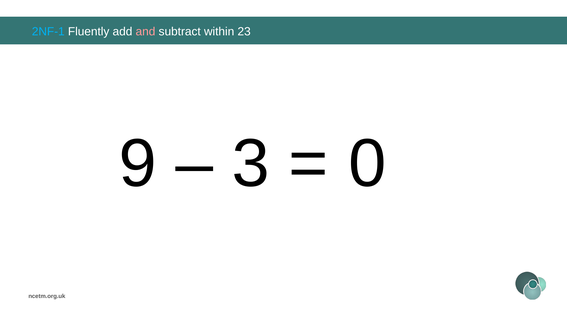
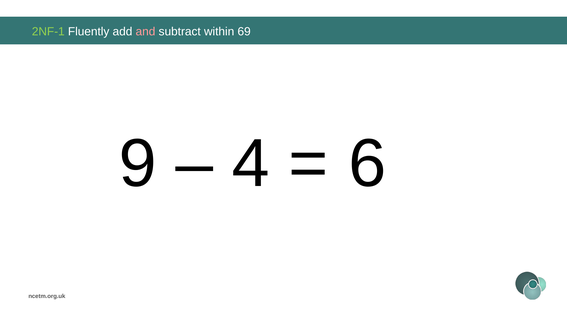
2NF-1 colour: light blue -> light green (48, 32)
23: 23 -> 69 (244, 32)
3: 3 -> 4 (251, 164)
0: 0 -> 6 (367, 164)
